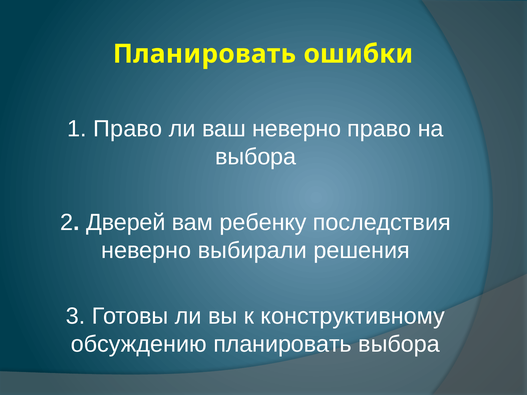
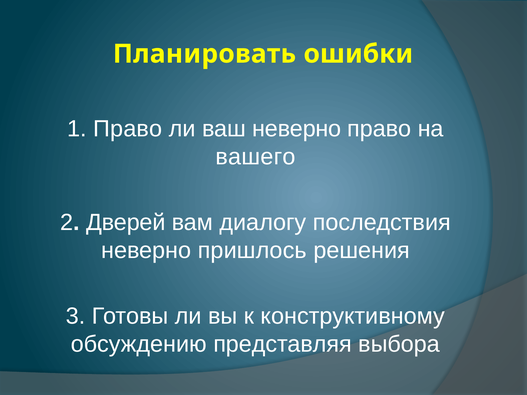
выбора: выбора -> вашего (255, 157)
ребенку: ребенку -> диалогу (263, 222)
выбирали: выбирали -> пришлось (252, 251)
обсуждению планировать: планировать -> представляя (283, 344)
